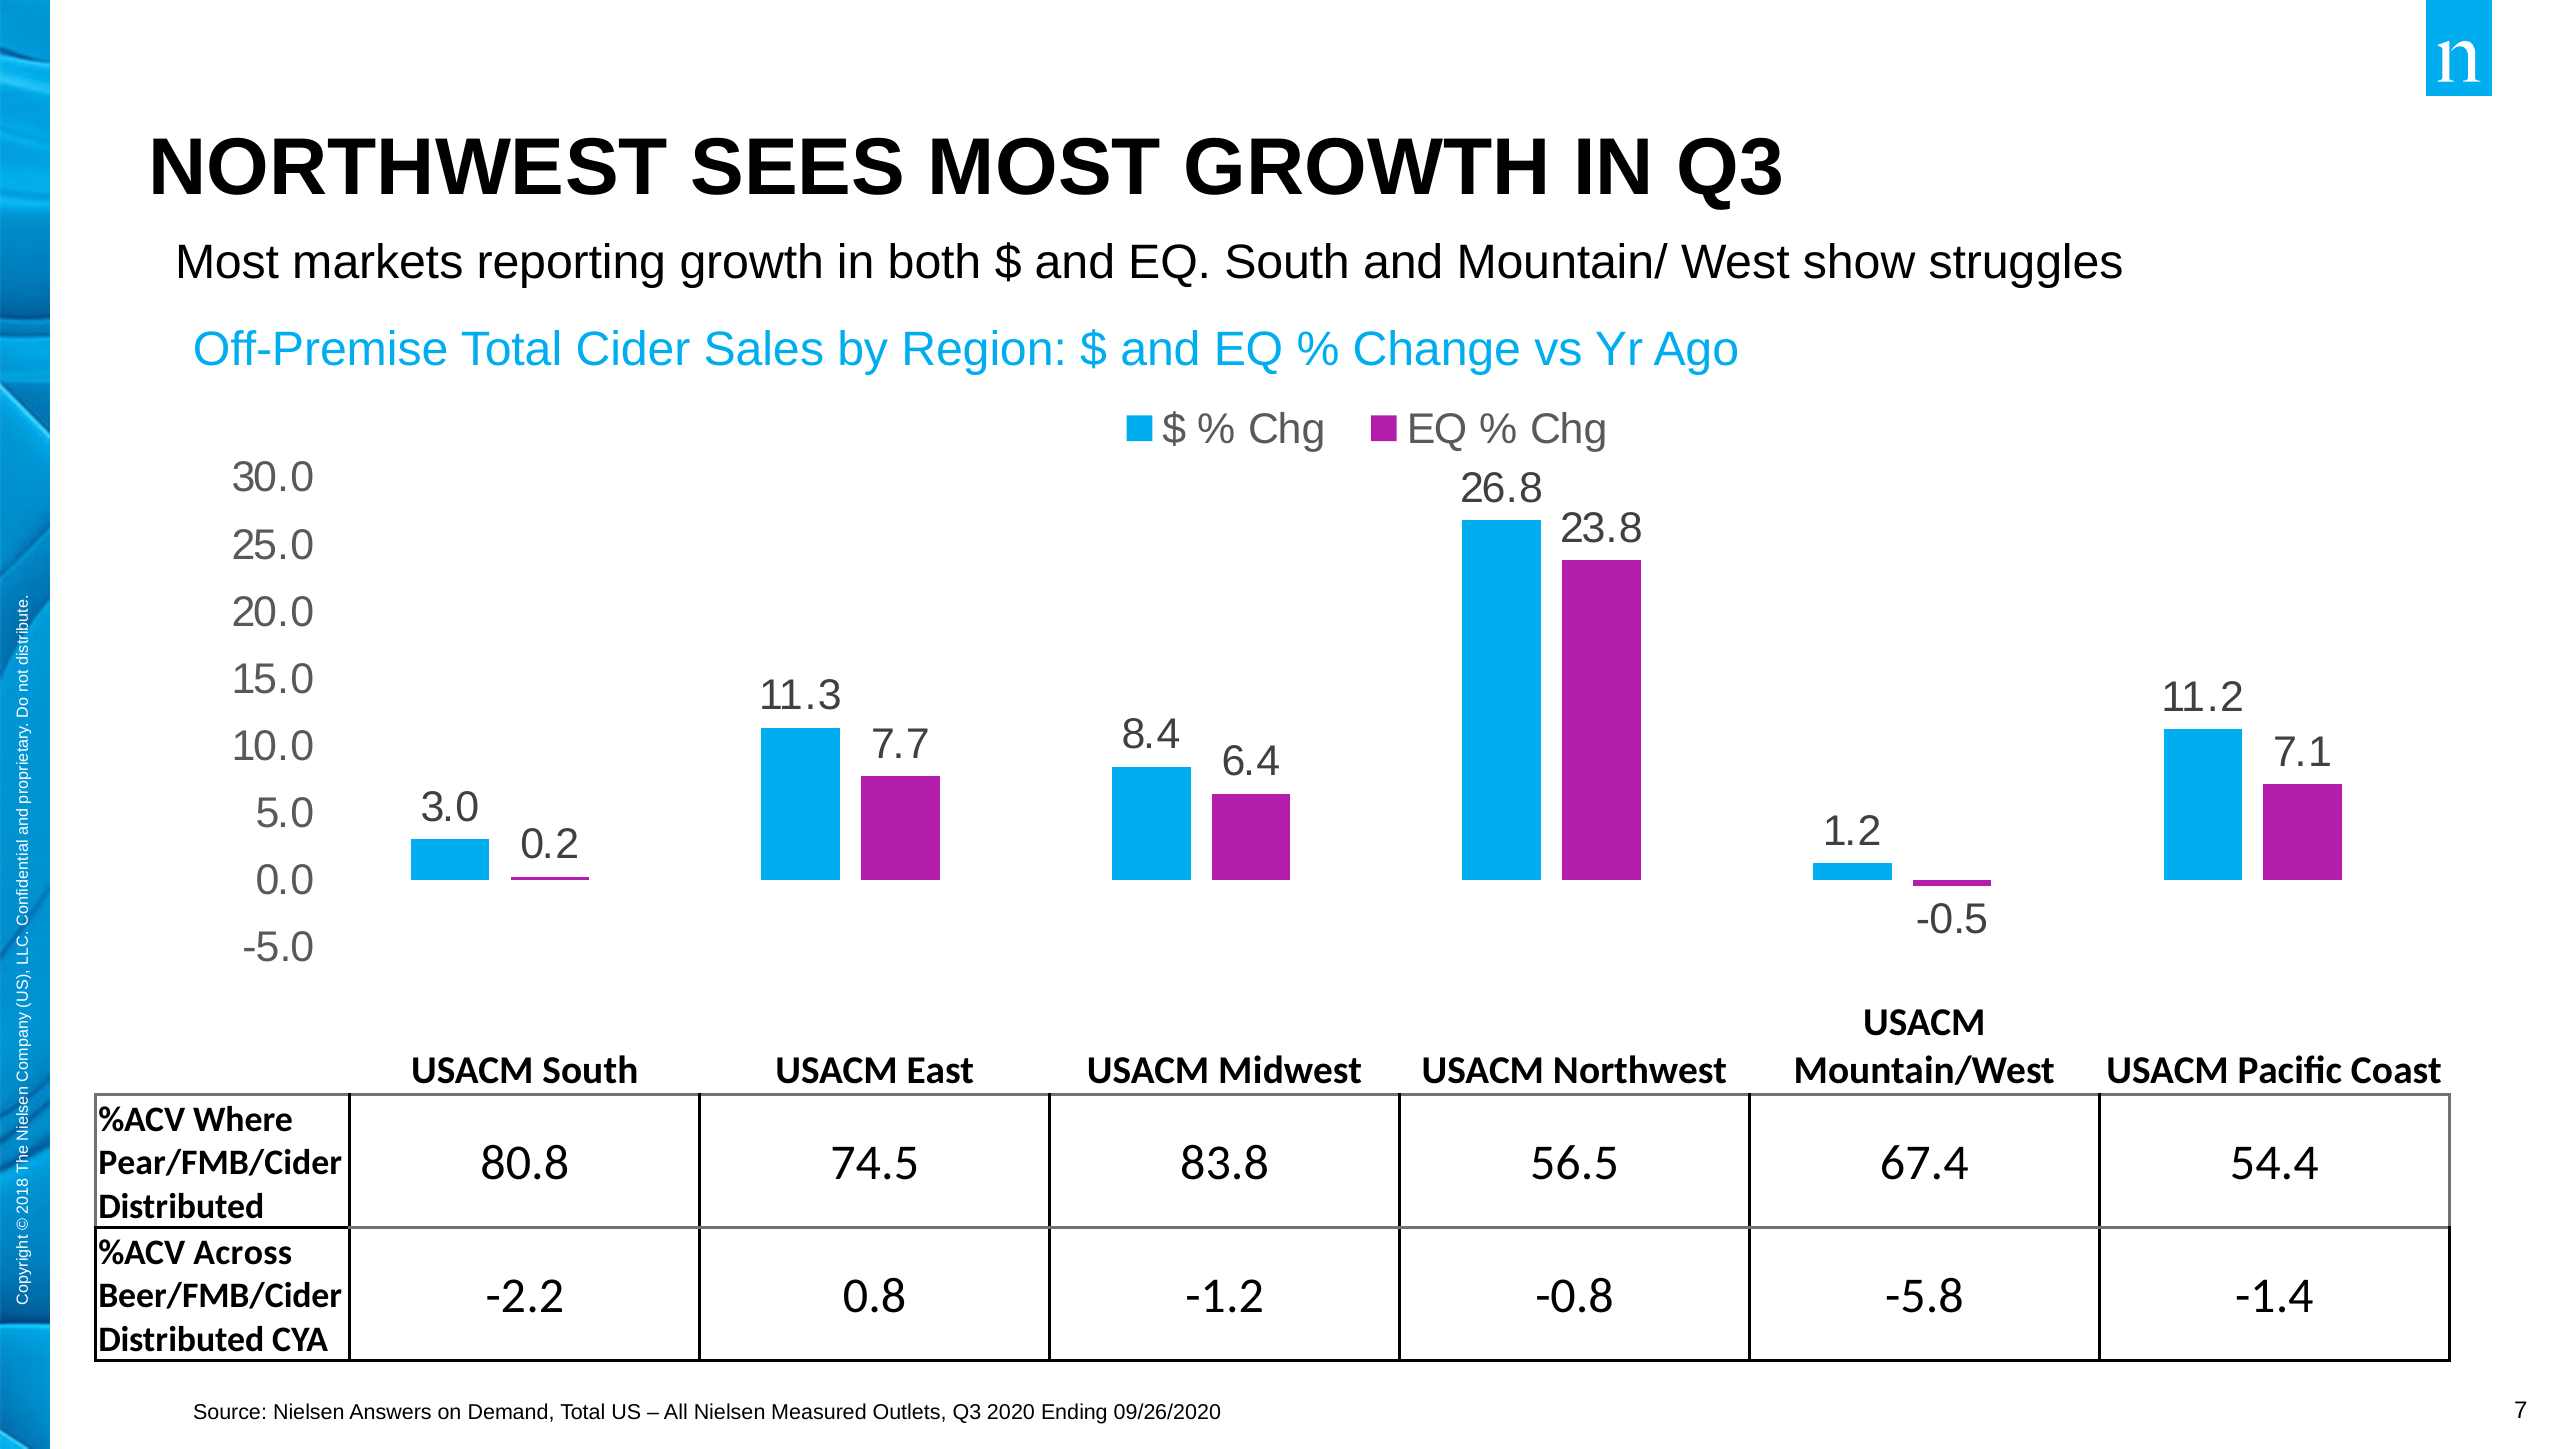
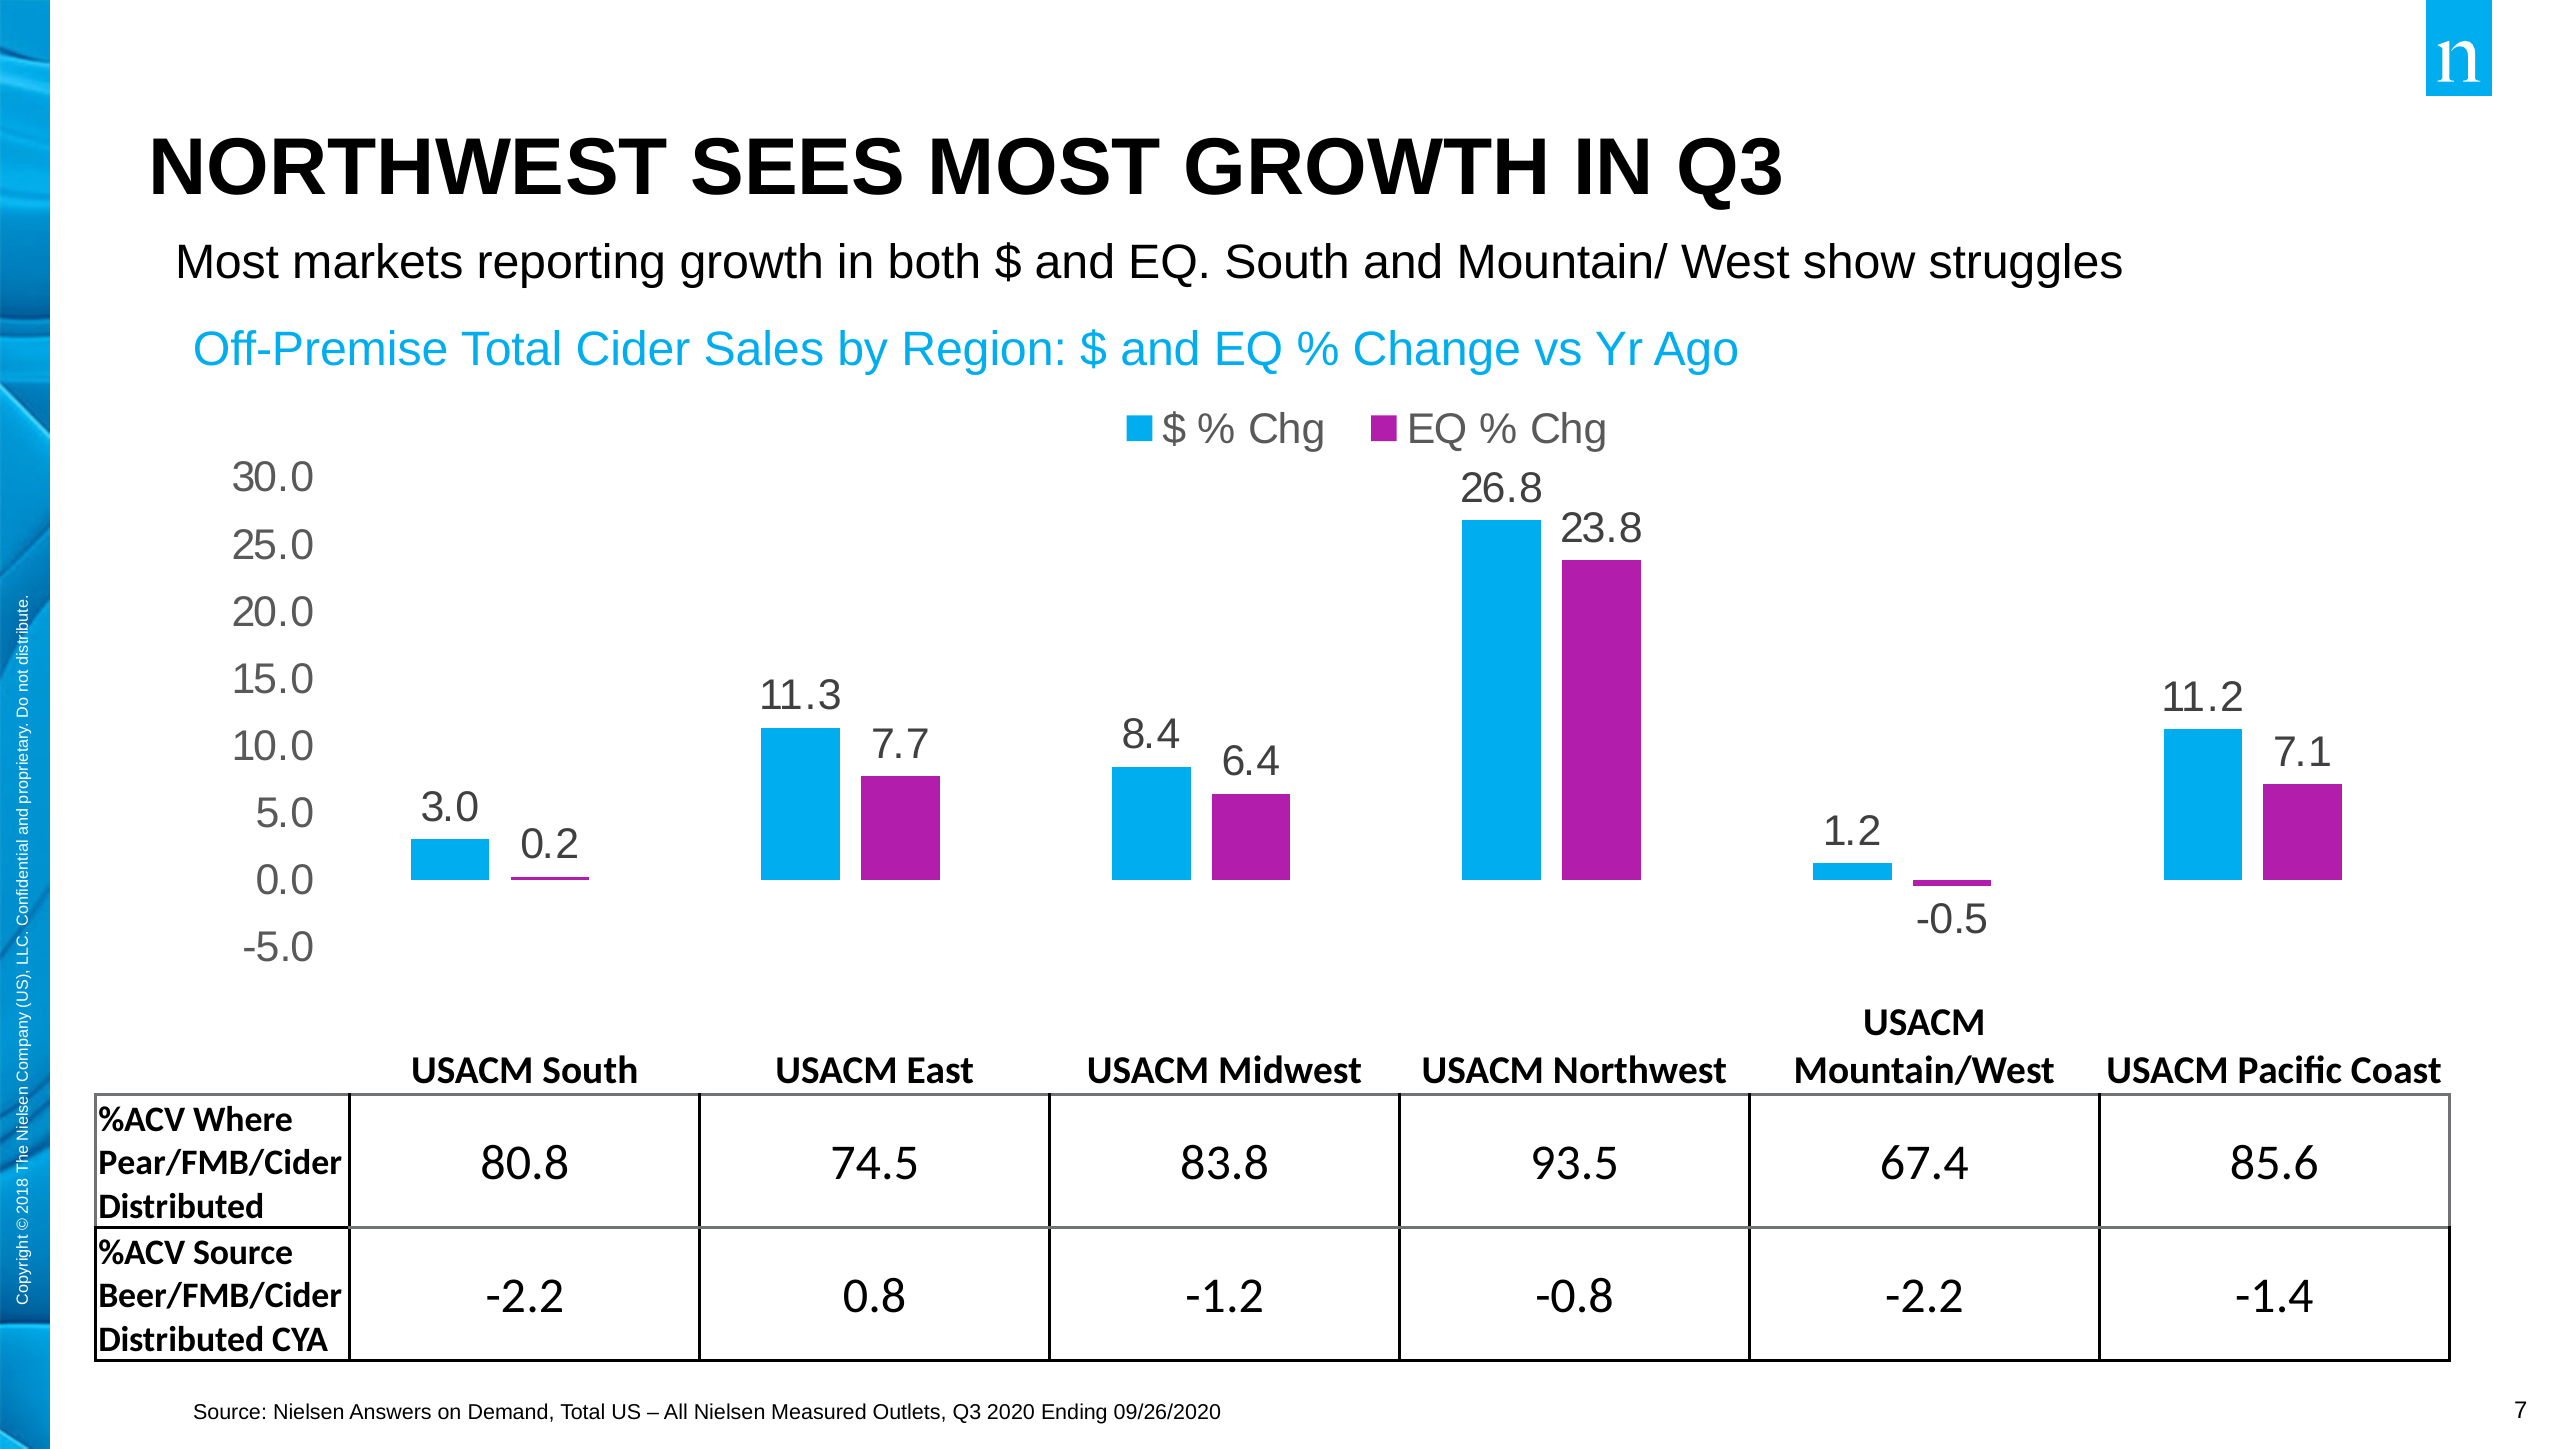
56.5: 56.5 -> 93.5 (1574, 1163)
54.4: 54.4 -> 85.6 (2274, 1163)
%ACV Across: Across -> Source (243, 1252)
-0.8 -5.8: -5.8 -> -2.2 (1924, 1296)
